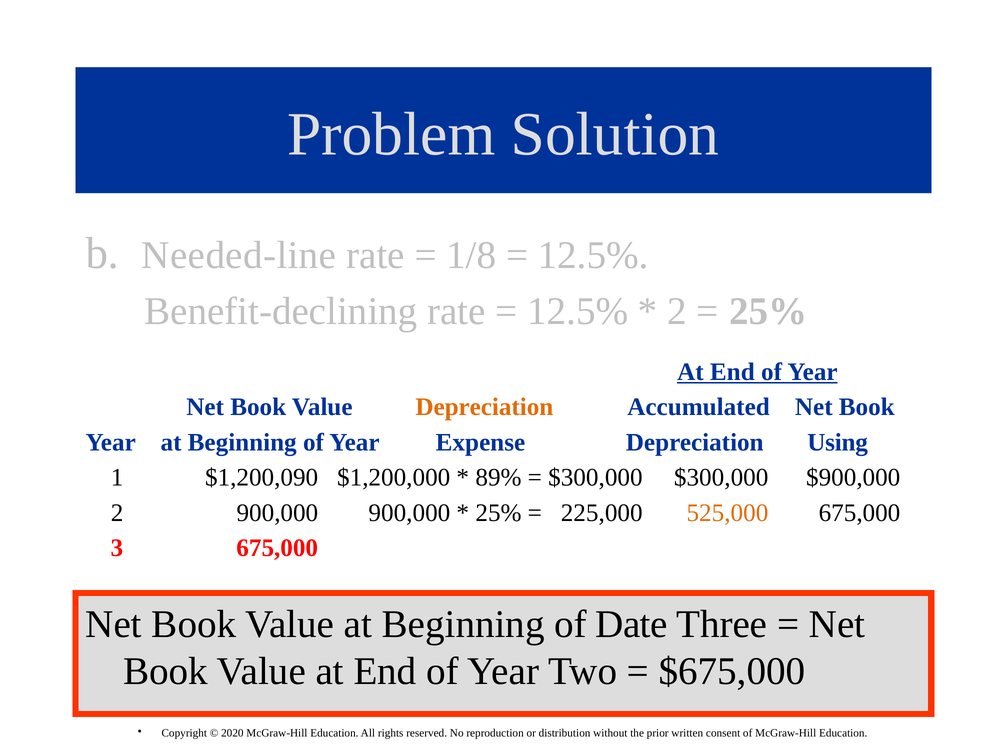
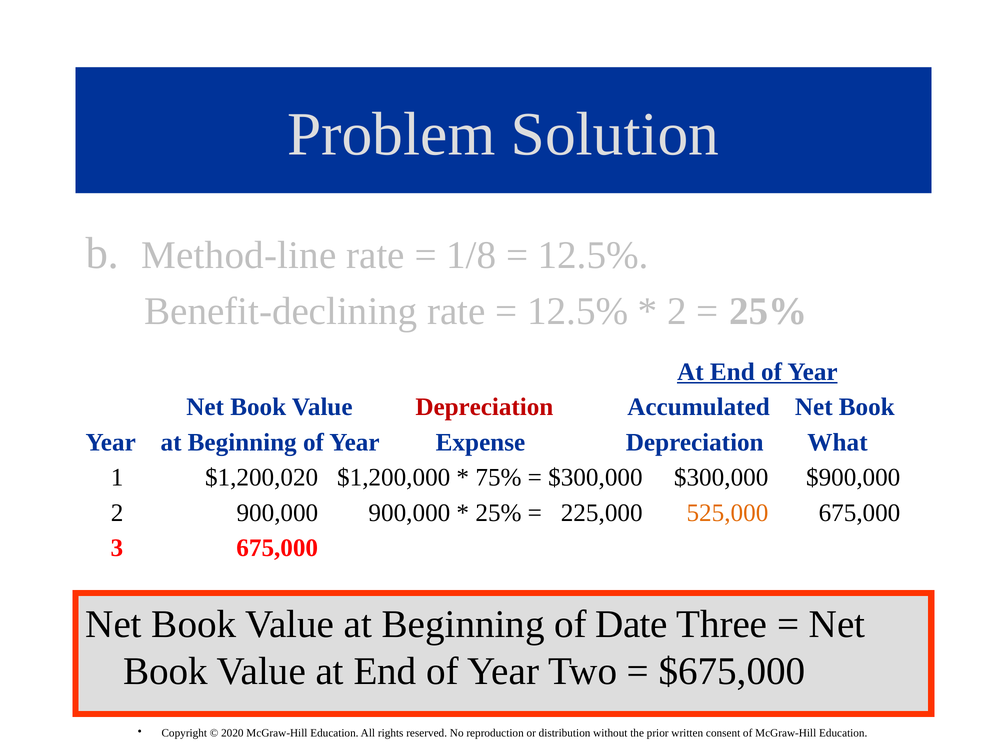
Needed-line: Needed-line -> Method-line (239, 255)
Depreciation colour: orange -> red (484, 407)
Using: Using -> What (837, 442)
$1,200,090: $1,200,090 -> $1,200,020 (262, 477)
89%: 89% -> 75% (499, 477)
